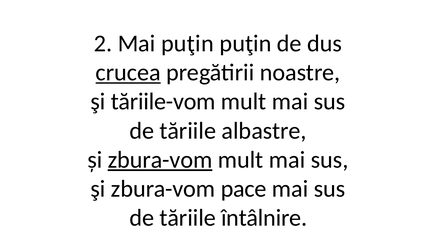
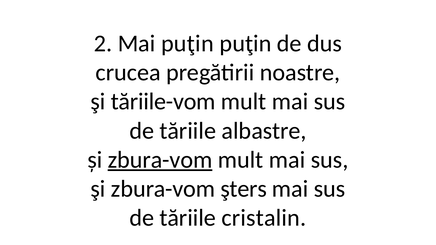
crucea underline: present -> none (128, 73)
pace: pace -> şters (244, 189)
întâlnire: întâlnire -> cristalin (264, 218)
